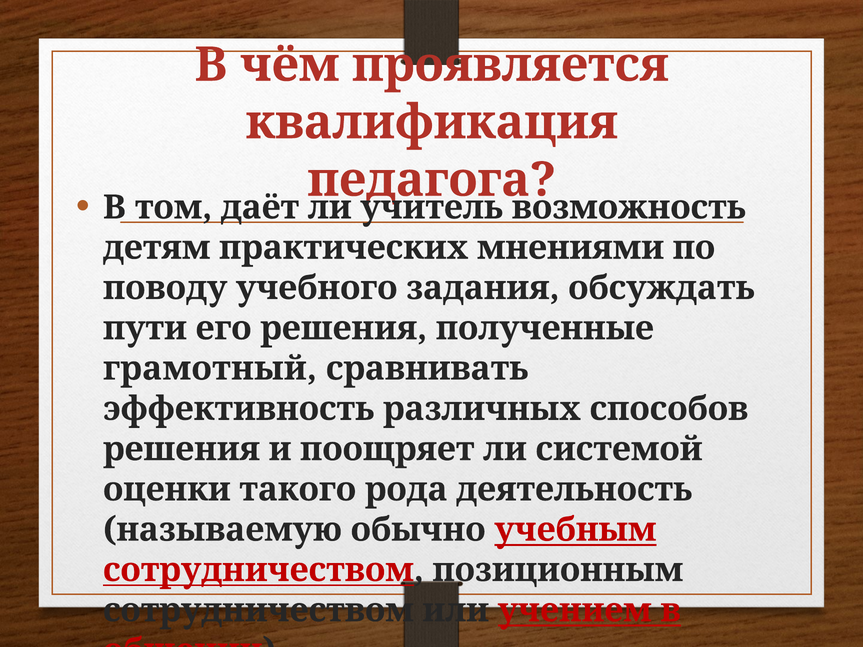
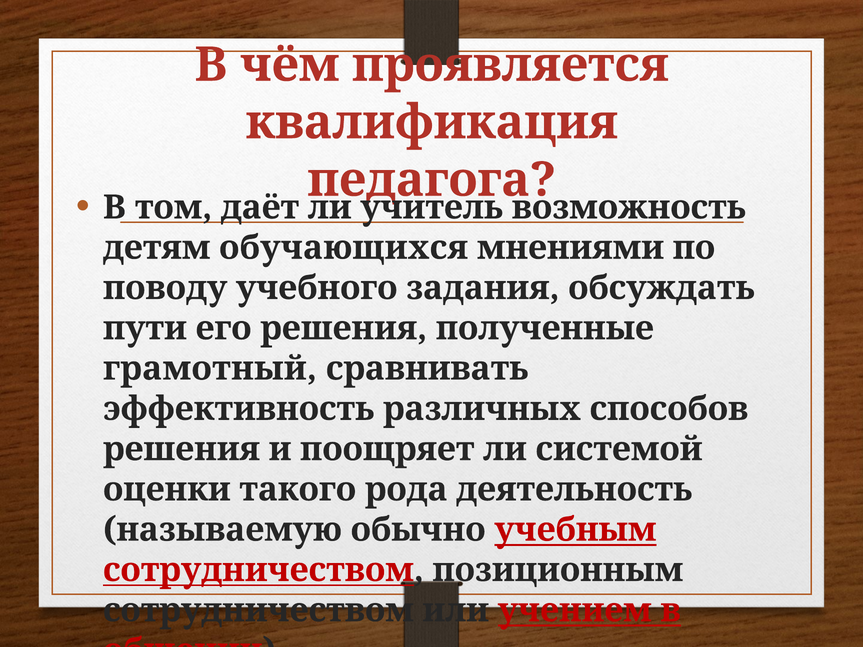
практических: практических -> обучающихся (344, 248)
